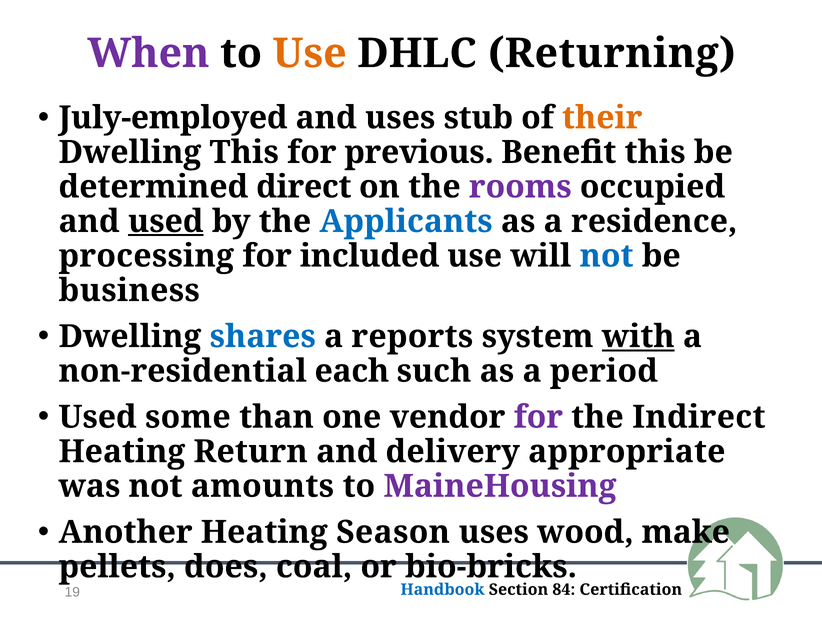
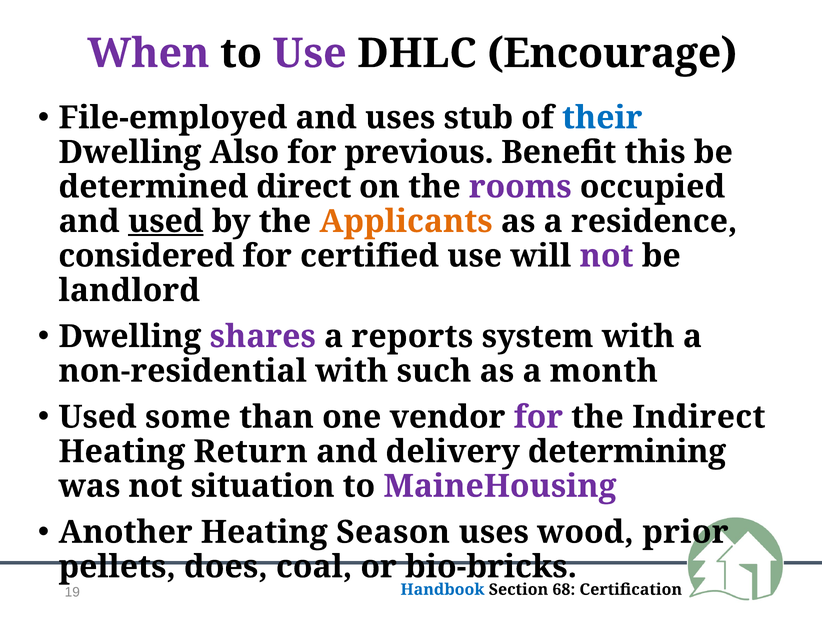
Use colour: orange -> purple (310, 53)
Returning: Returning -> Encourage (612, 53)
July-employed: July-employed -> File-employed (173, 118)
their colour: orange -> blue (602, 118)
Dwelling This: This -> Also (244, 152)
Applicants colour: blue -> orange (406, 221)
processing: processing -> considered (147, 256)
included: included -> certified (370, 256)
not colour: blue -> purple (607, 256)
business: business -> landlord (129, 290)
shares colour: blue -> purple (263, 336)
with underline: present -> none (638, 336)
non-residential each: each -> with (352, 371)
period: period -> month (604, 371)
appropriate: appropriate -> determining (627, 451)
amounts: amounts -> situation (263, 486)
make: make -> prior (685, 532)
84: 84 -> 68 (564, 589)
